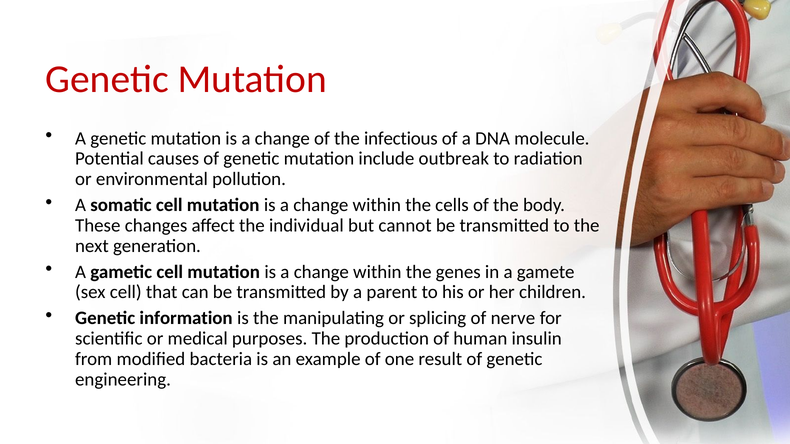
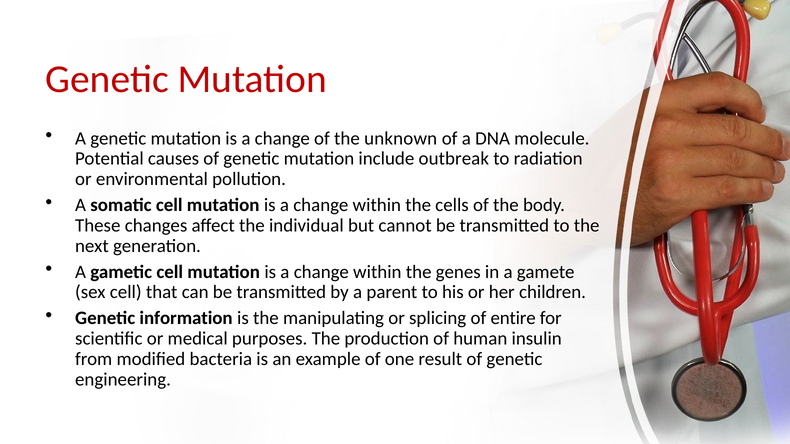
infectious: infectious -> unknown (401, 138)
nerve: nerve -> entire (513, 318)
